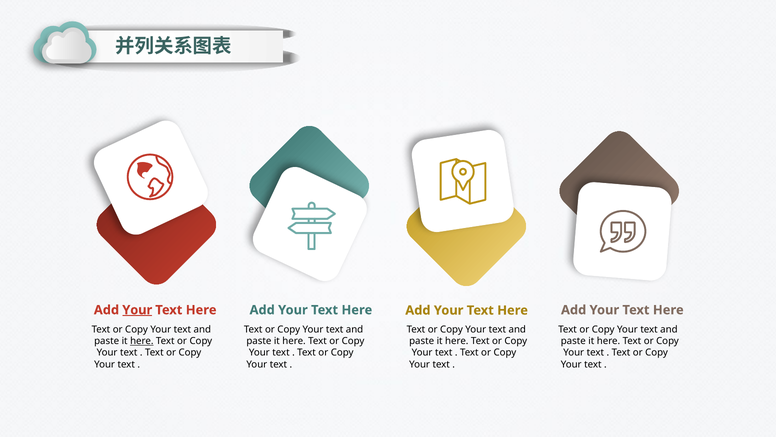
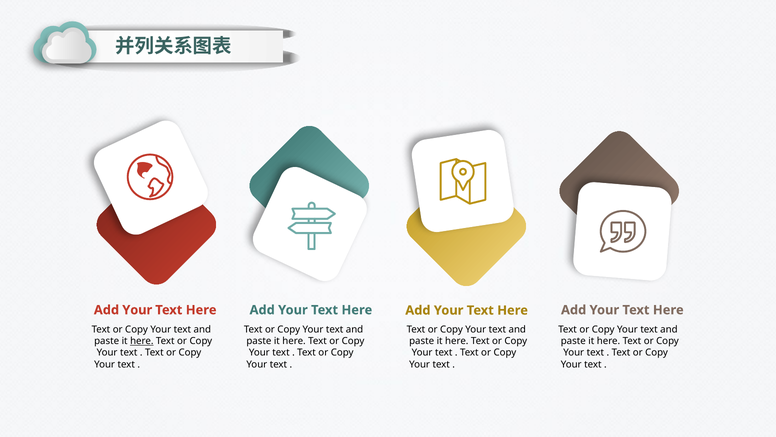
Your underline: present -> none (137, 310)
